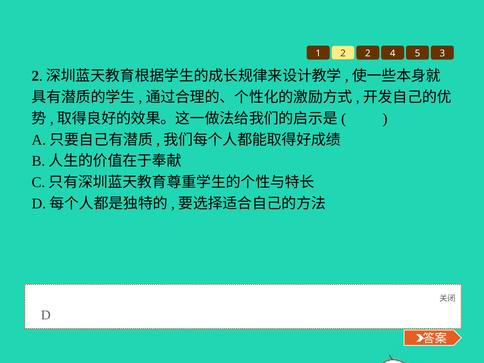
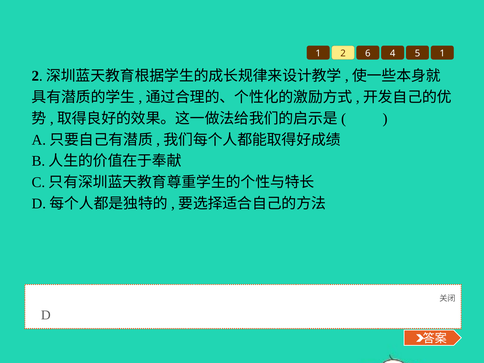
2 2: 2 -> 6 (368, 53)
5 3: 3 -> 1 (442, 53)
